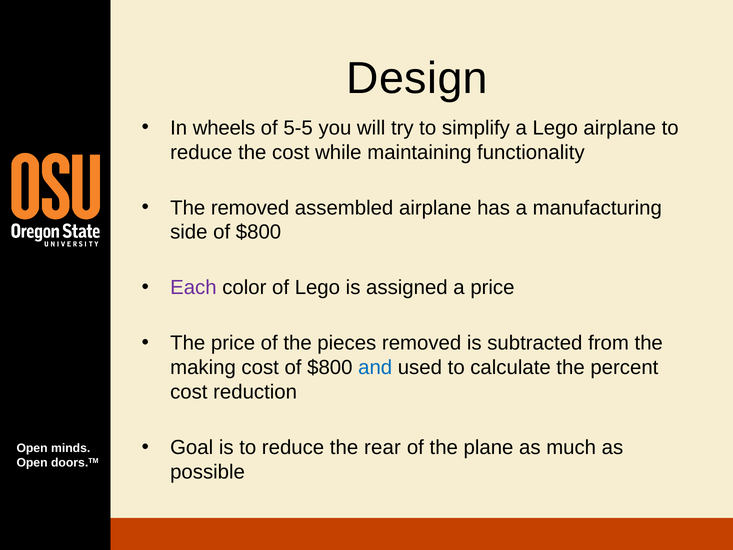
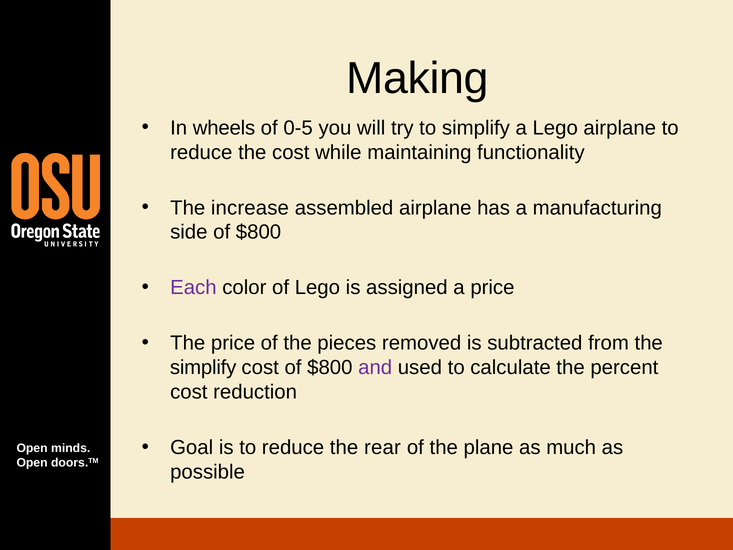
Design: Design -> Making (417, 78)
5-5: 5-5 -> 0-5 (298, 128)
The removed: removed -> increase (250, 208)
making: making -> simplify (203, 367)
and colour: blue -> purple (375, 367)
